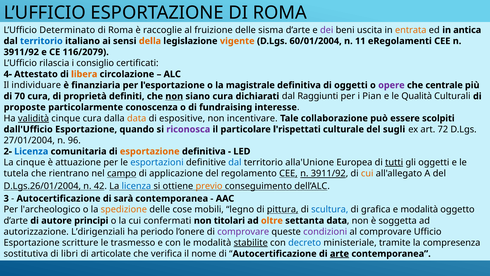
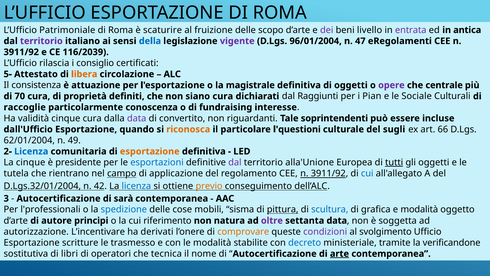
Determinato: Determinato -> Patrimoniale (67, 30)
raccoglie: raccoglie -> scaturire (163, 30)
sisma: sisma -> scopo (271, 30)
uscita: uscita -> livello (370, 30)
entrata colour: orange -> purple (411, 30)
territorio colour: blue -> purple (41, 41)
della colour: orange -> blue (150, 41)
vigente colour: orange -> purple (237, 41)
60/01/2004: 60/01/2004 -> 96/01/2004 (316, 41)
11: 11 -> 47 (360, 41)
116/2079: 116/2079 -> 116/2039 (86, 52)
4-: 4- -> 5- (8, 74)
individuare: individuare -> consistenza (36, 85)
finanziaria: finanziaria -> attuazione (96, 85)
non underline: present -> none (174, 96)
Qualità: Qualità -> Sociale (417, 96)
proposte: proposte -> raccoglie (25, 107)
validità underline: present -> none (33, 118)
data colour: orange -> purple (137, 118)
espositive: espositive -> convertito (182, 118)
incentivare: incentivare -> riguardanti (252, 118)
collaborazione: collaborazione -> soprintendenti (334, 118)
scolpiti: scolpiti -> incluse (438, 118)
riconosca colour: purple -> orange (188, 129)
l'rispettati: l'rispettati -> l'questioni (297, 129)
72: 72 -> 66 (443, 129)
27/01/2004: 27/01/2004 -> 62/01/2004 (29, 140)
96: 96 -> 49 (74, 140)
attuazione: attuazione -> presidente (78, 162)
dal colour: blue -> purple (235, 162)
CEE underline: present -> none (288, 173)
cui colour: orange -> blue (367, 173)
D.Lgs.26/01/2004: D.Lgs.26/01/2004 -> D.Lgs.32/01/2004 (42, 186)
l'archeologico: l'archeologico -> l'professionali (51, 209)
spedizione colour: orange -> blue (124, 209)
legno: legno -> sisma (240, 209)
confermati: confermati -> riferimento (167, 220)
titolari: titolari -> natura (229, 220)
oltre colour: orange -> purple (272, 220)
L’dirigenziali: L’dirigenziali -> L’incentivare (98, 231)
periodo: periodo -> derivati (157, 231)
comprovare colour: purple -> orange (243, 231)
al comprovare: comprovare -> svolgimento (385, 231)
stabilite underline: present -> none (251, 242)
compresenza: compresenza -> verificandone (452, 242)
articolate: articolate -> operatori (111, 253)
verifica: verifica -> tecnica (166, 253)
